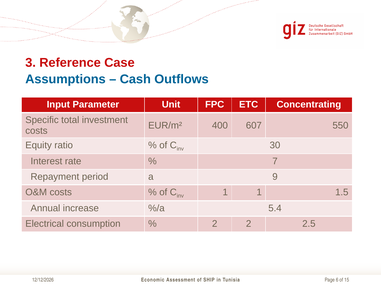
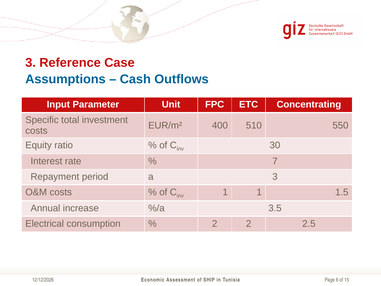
607: 607 -> 510 (254, 125)
a 9: 9 -> 3 (275, 177)
5.4: 5.4 -> 3.5 (275, 208)
